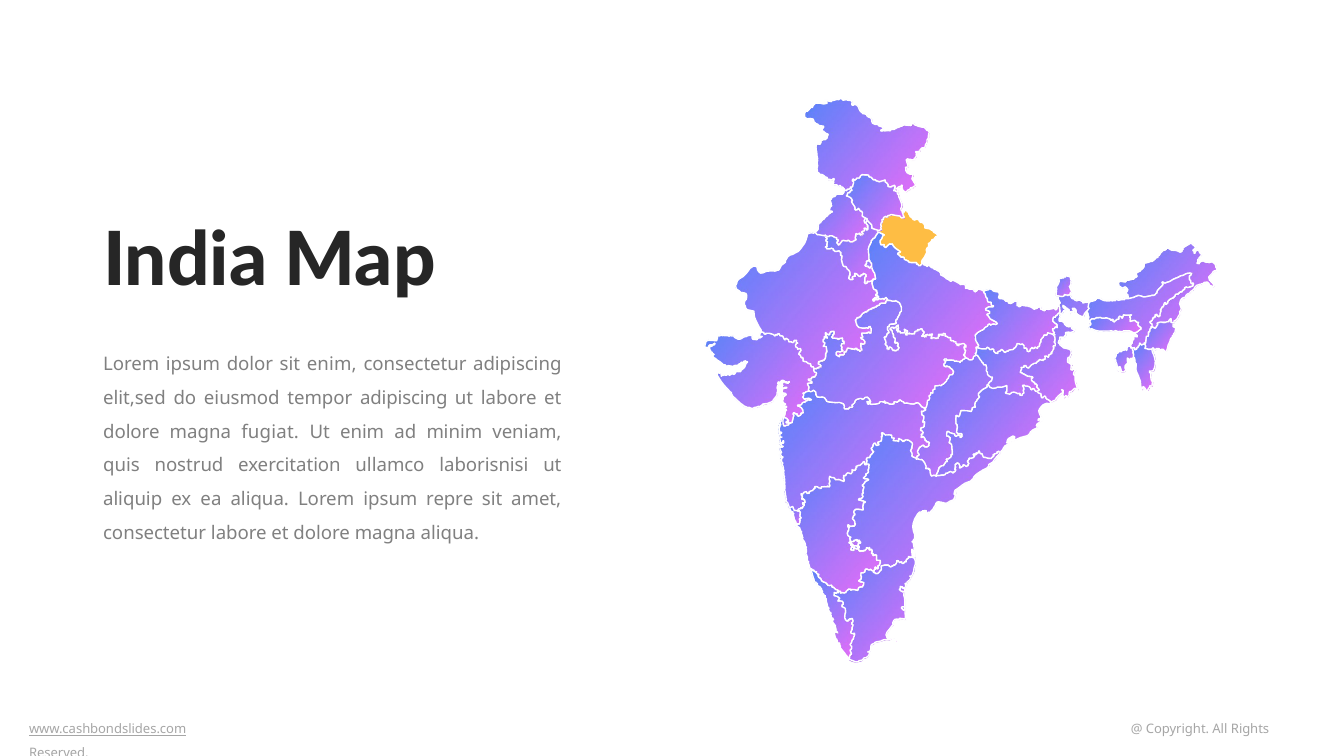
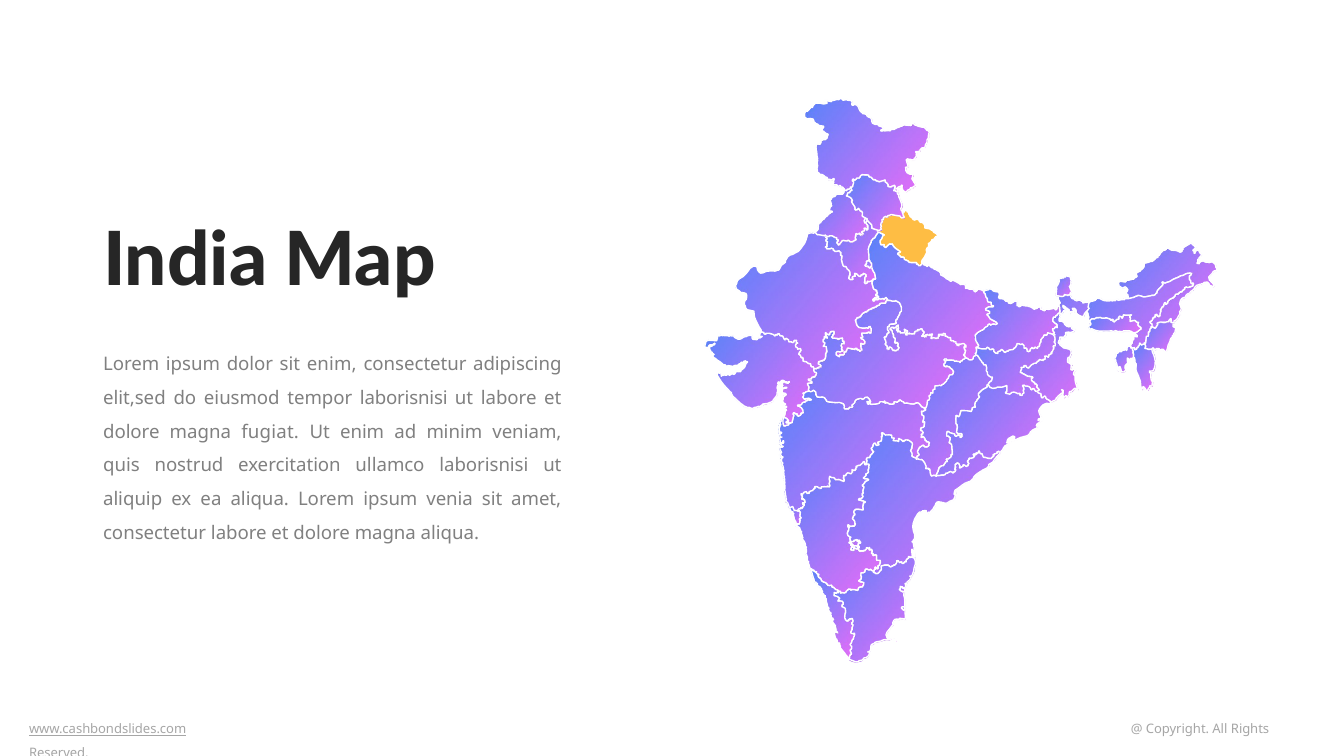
tempor adipiscing: adipiscing -> laborisnisi (404, 398)
repre: repre -> venia (450, 499)
